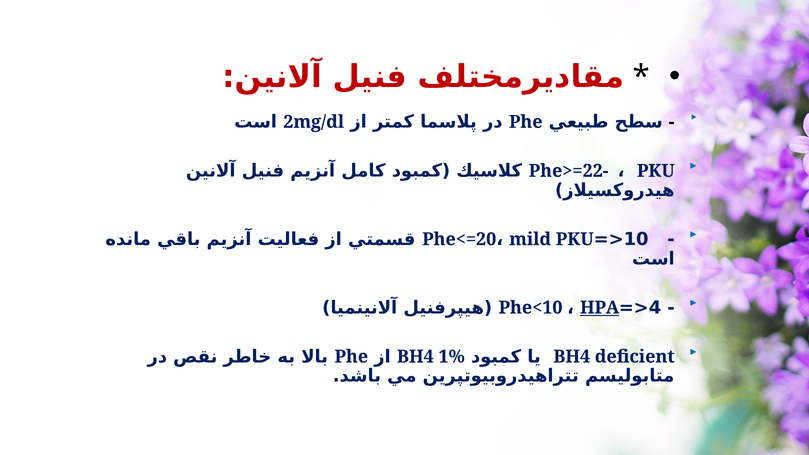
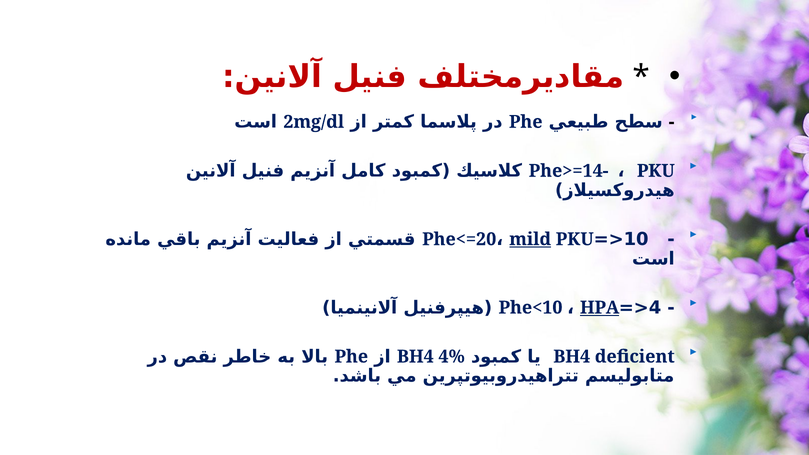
Phe>=22-: Phe>=22- -> Phe>=14- (568, 171)
mild underline: none -> present (530, 239)
1%: 1% -> 4% (452, 357)
